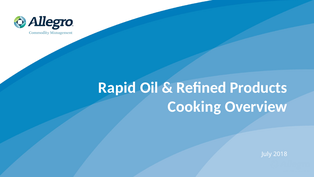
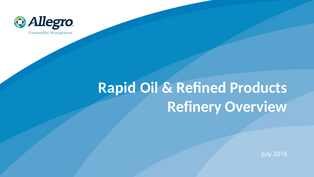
Cooking: Cooking -> Refinery (194, 106)
